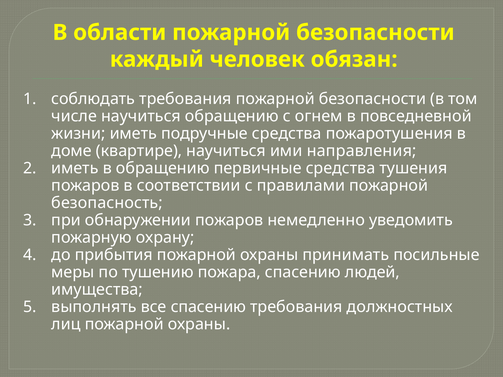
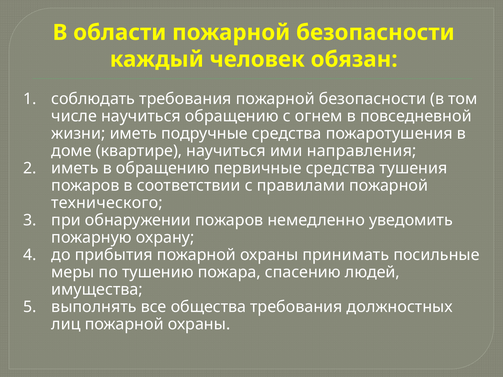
безопасность: безопасность -> технического (107, 203)
все спасению: спасению -> общества (208, 307)
